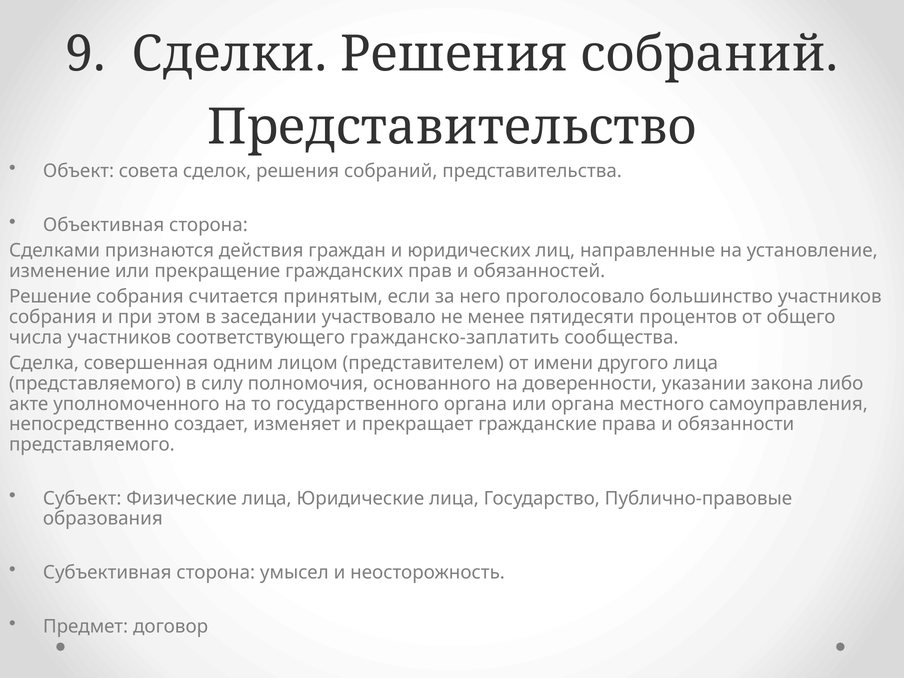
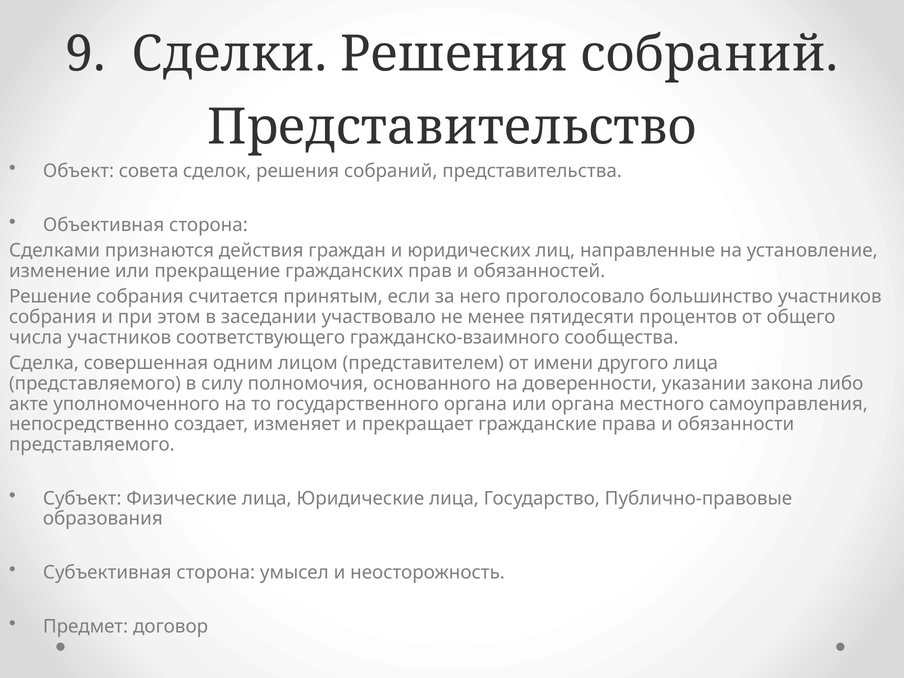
гражданско-заплатить: гражданско-заплатить -> гражданско-взаимного (455, 337)
